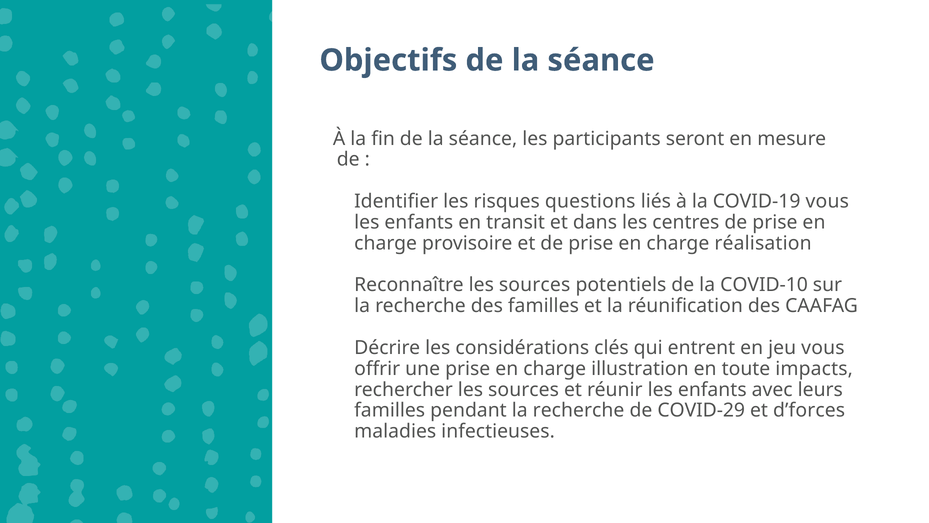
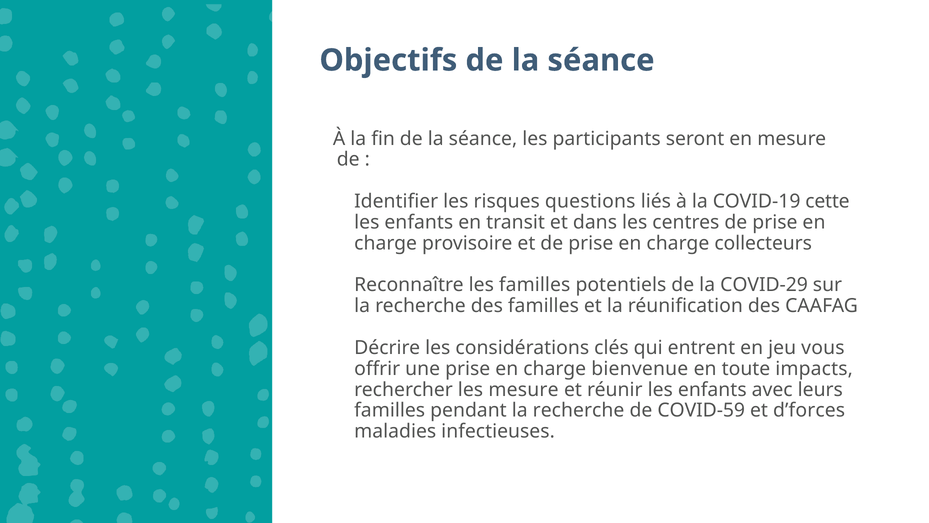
COVID-19 vous: vous -> cette (827, 201)
réalisation: réalisation -> collecteurs (763, 243)
Reconnaître les sources: sources -> familles (535, 285)
COVID-10: COVID-10 -> COVID-29 (764, 285)
illustration: illustration -> bienvenue (640, 368)
rechercher les sources: sources -> mesure (523, 389)
COVID-29: COVID-29 -> COVID-59 (701, 410)
